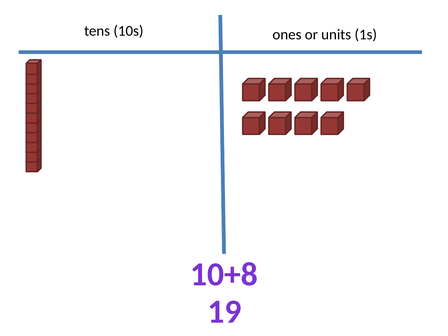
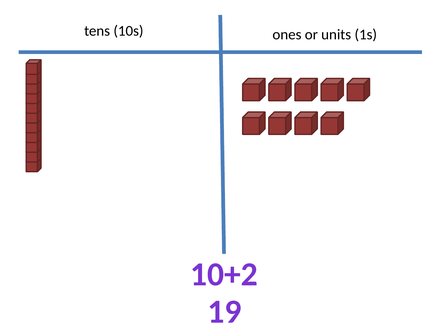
10+8: 10+8 -> 10+2 (224, 274)
